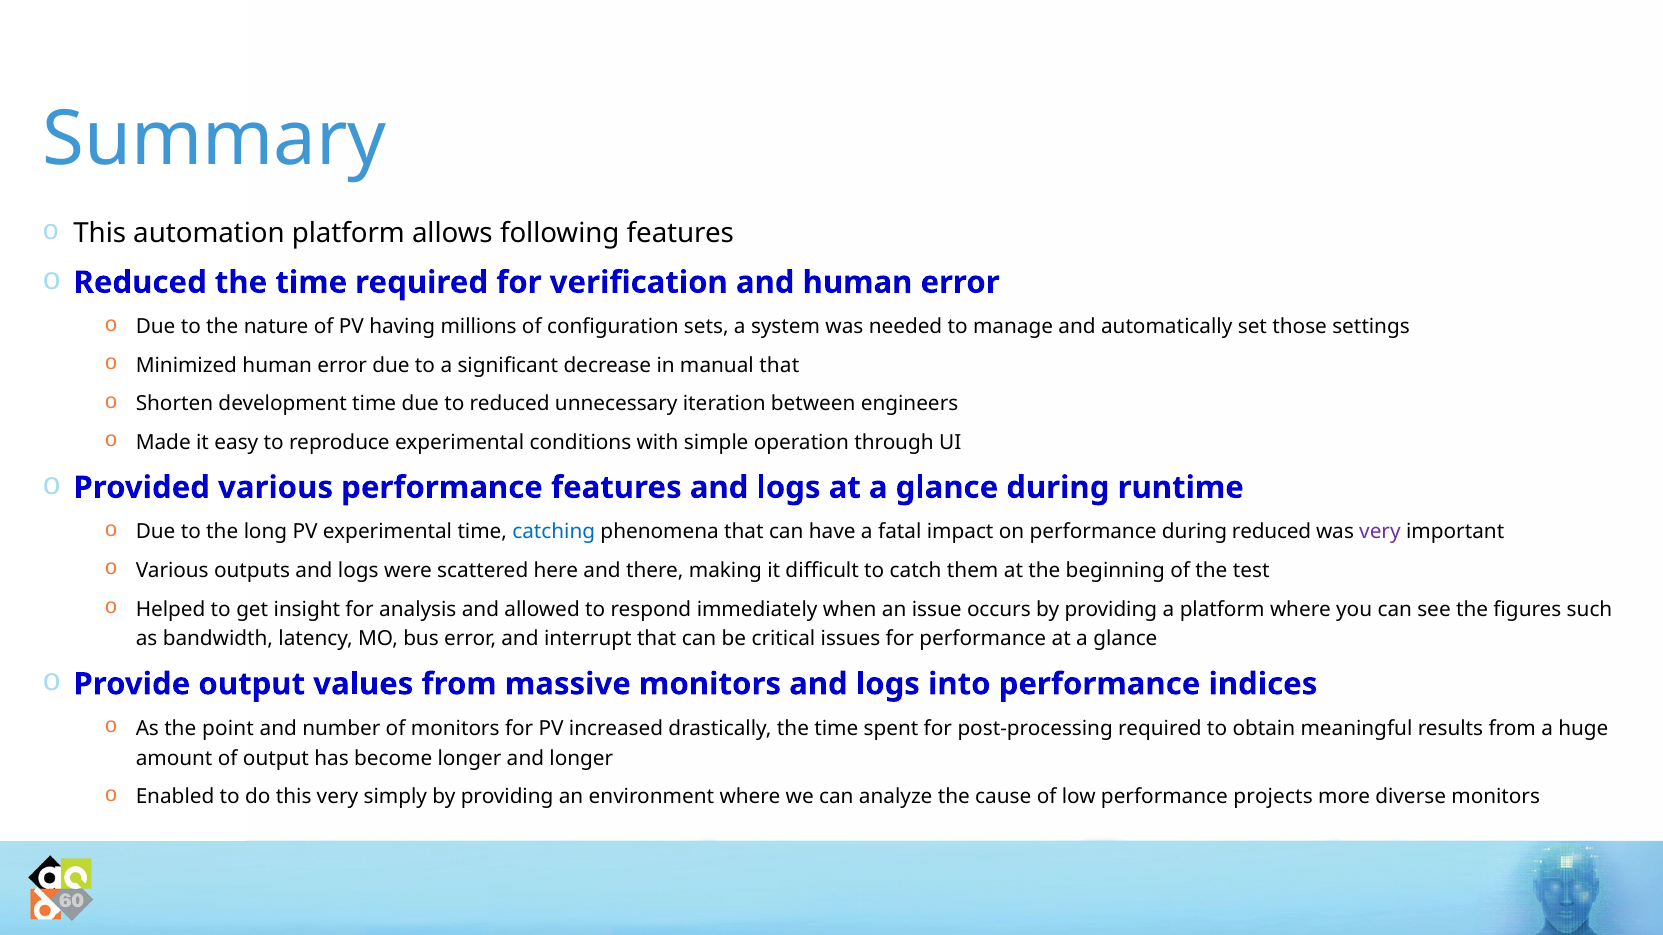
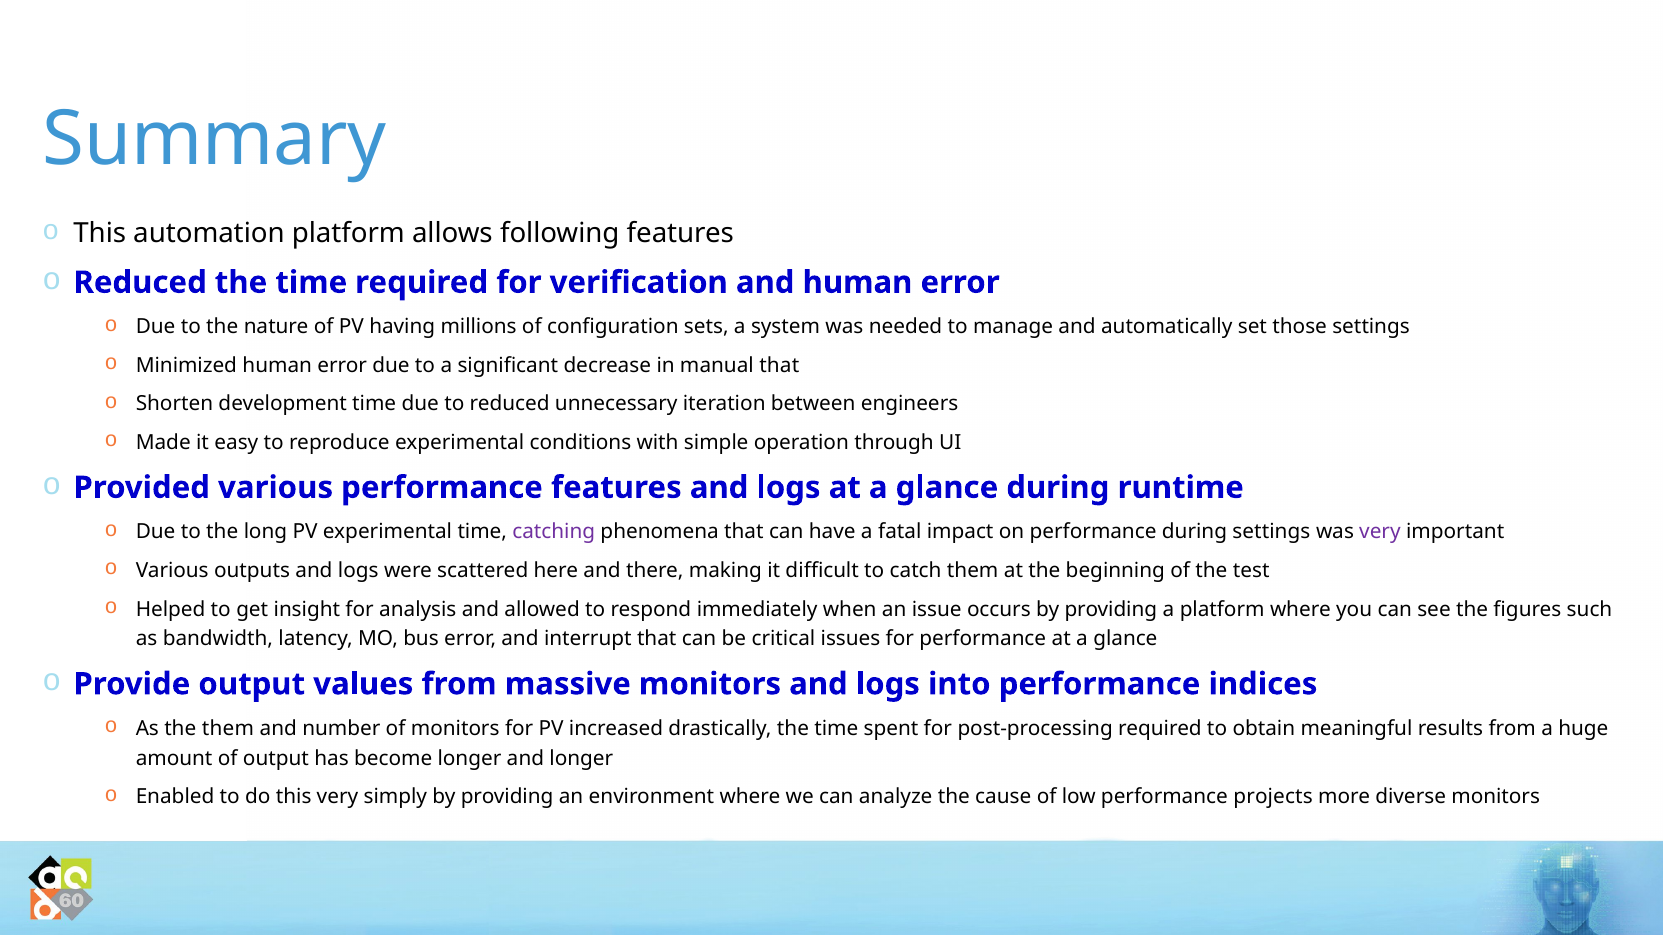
catching colour: blue -> purple (554, 532)
during reduced: reduced -> settings (1271, 532)
the point: point -> them (228, 729)
